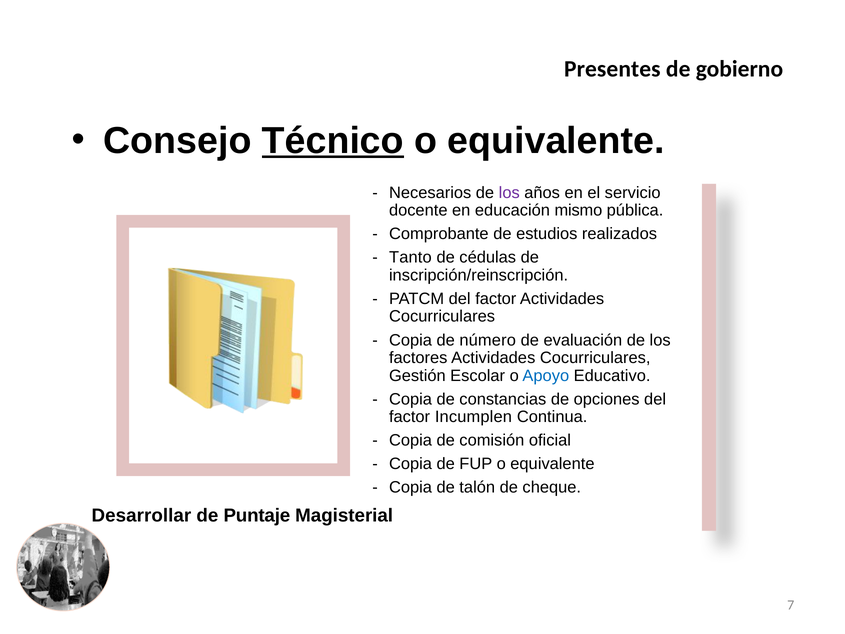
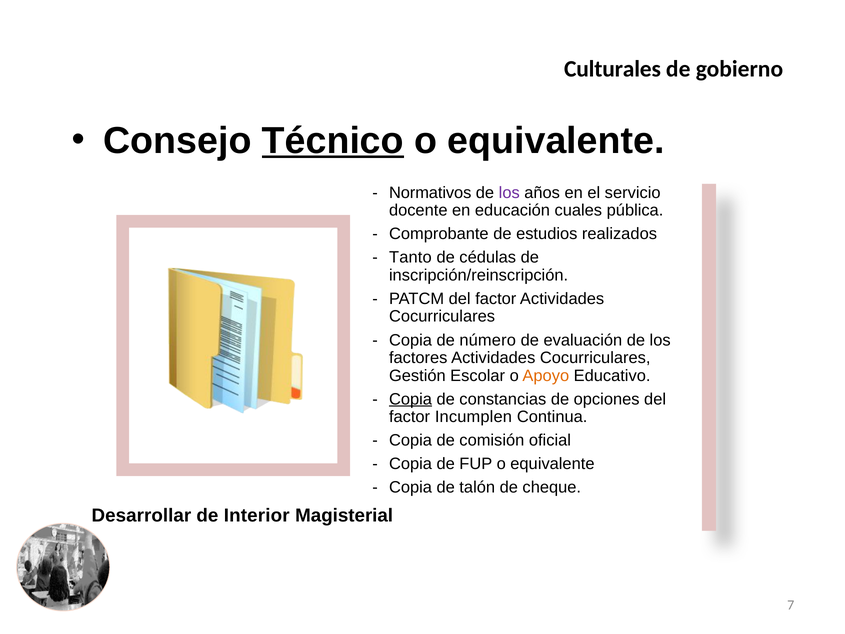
Presentes: Presentes -> Culturales (612, 69)
Necesarios: Necesarios -> Normativos (430, 193)
mismo: mismo -> cuales (578, 210)
Apoyo colour: blue -> orange (546, 375)
Copia underline: none -> present (410, 399)
Puntaje: Puntaje -> Interior (257, 515)
